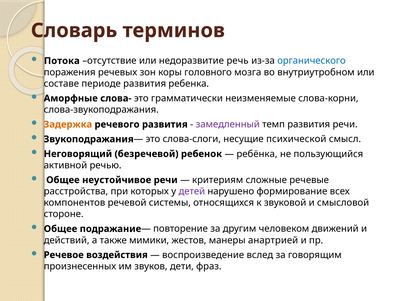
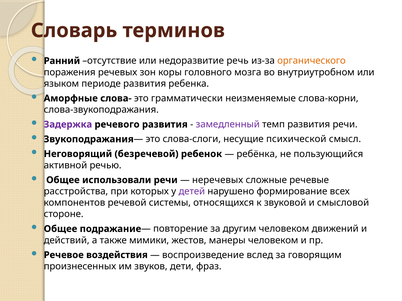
Потока: Потока -> Ранний (62, 61)
органического colour: blue -> orange (311, 61)
составе: составе -> языком (61, 84)
Задержка colour: orange -> purple (68, 125)
неустойчивое: неустойчивое -> использовали (117, 180)
критериям: критериям -> неречевых (218, 180)
манеры анартрией: анартрией -> человеком (273, 241)
